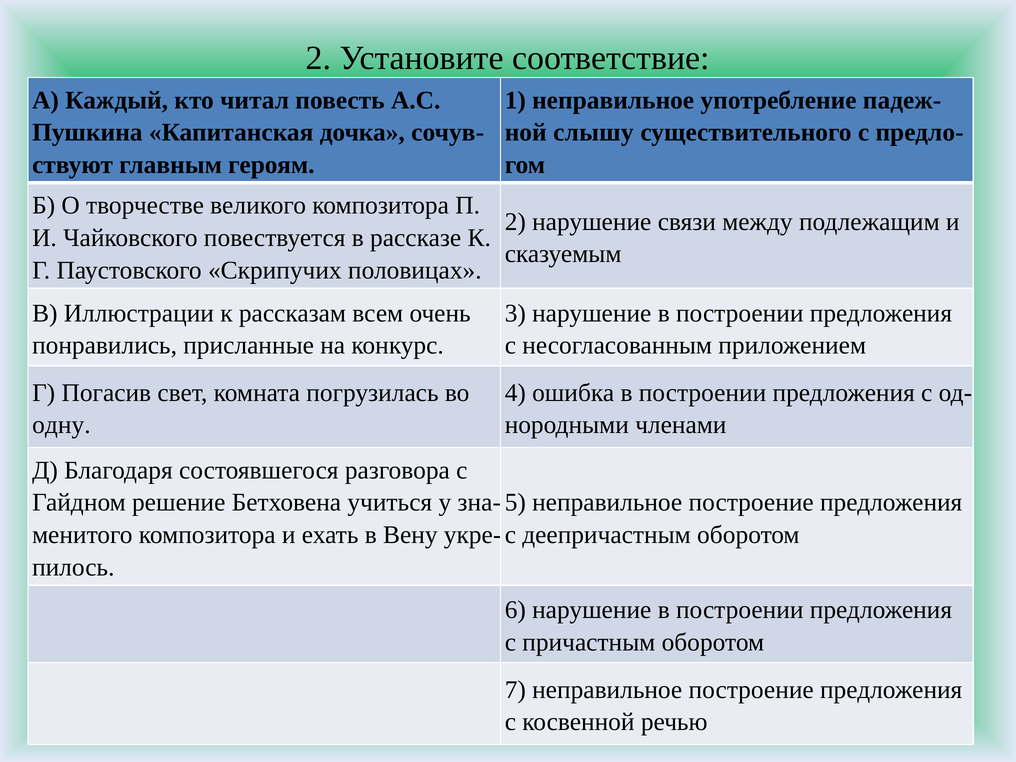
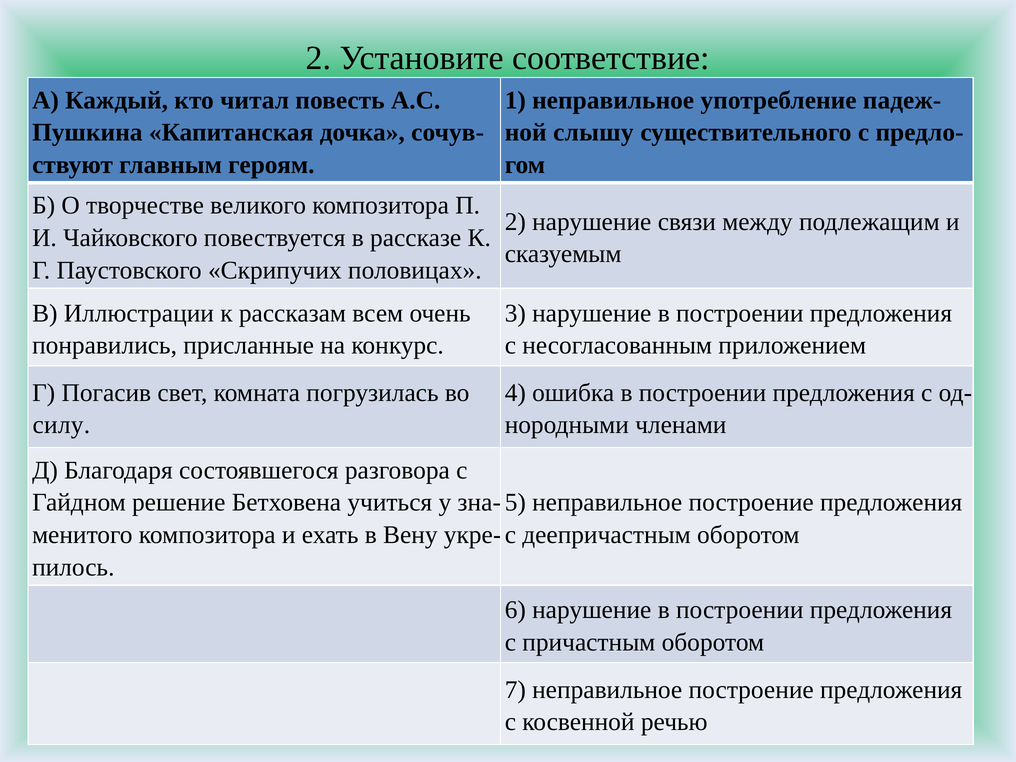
одну: одну -> силу (61, 425)
